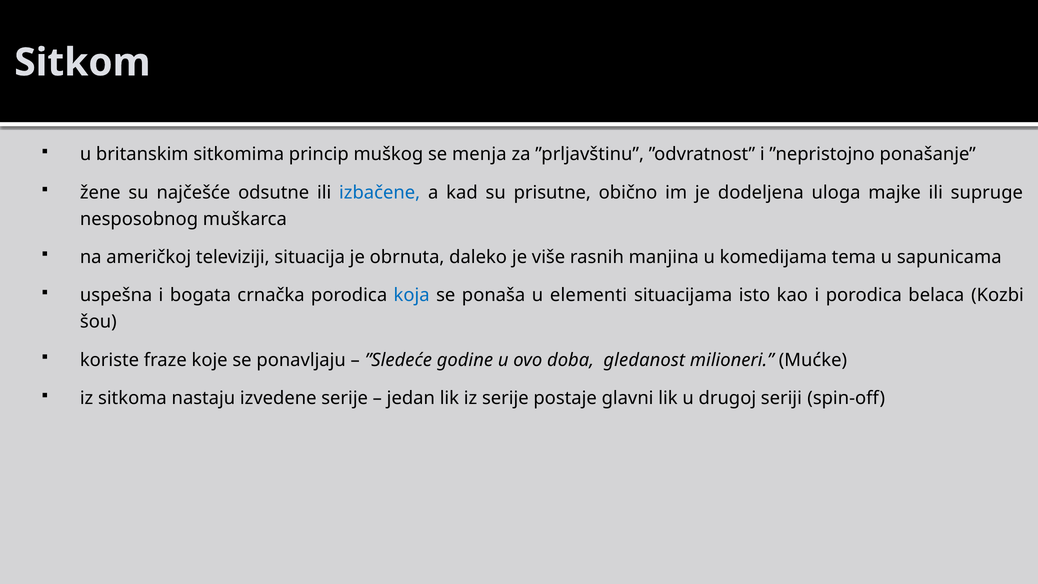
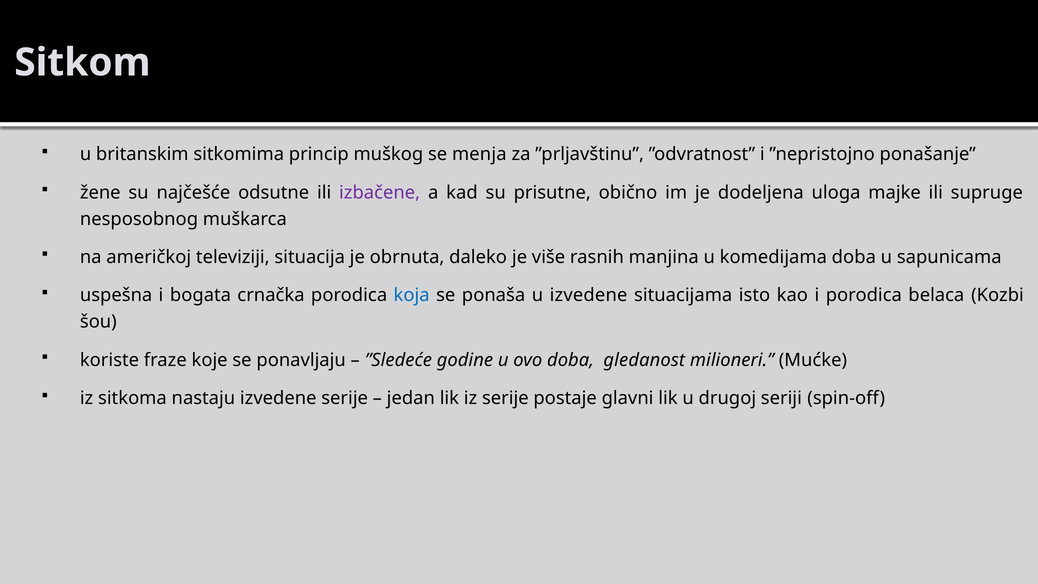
izbačene colour: blue -> purple (380, 192)
komedijama tema: tema -> doba (854, 257)
u elementi: elementi -> izvedene (589, 295)
